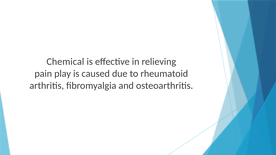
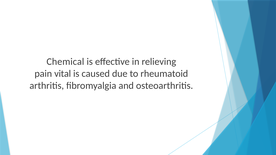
play: play -> vital (63, 74)
